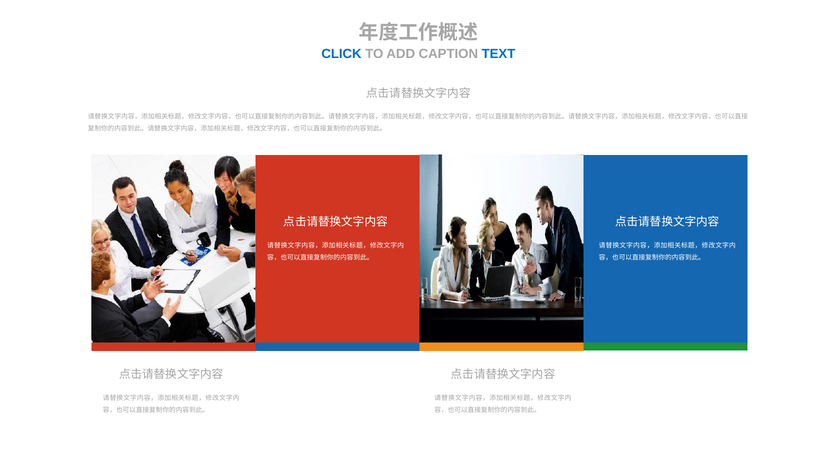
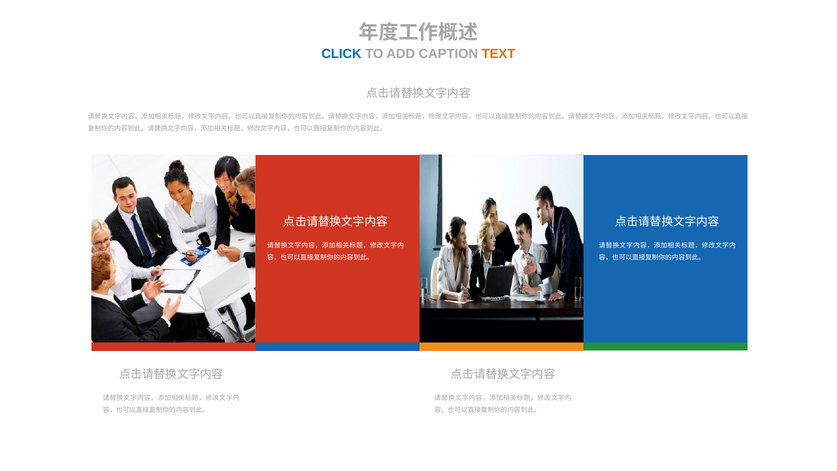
TEXT colour: blue -> orange (499, 54)
